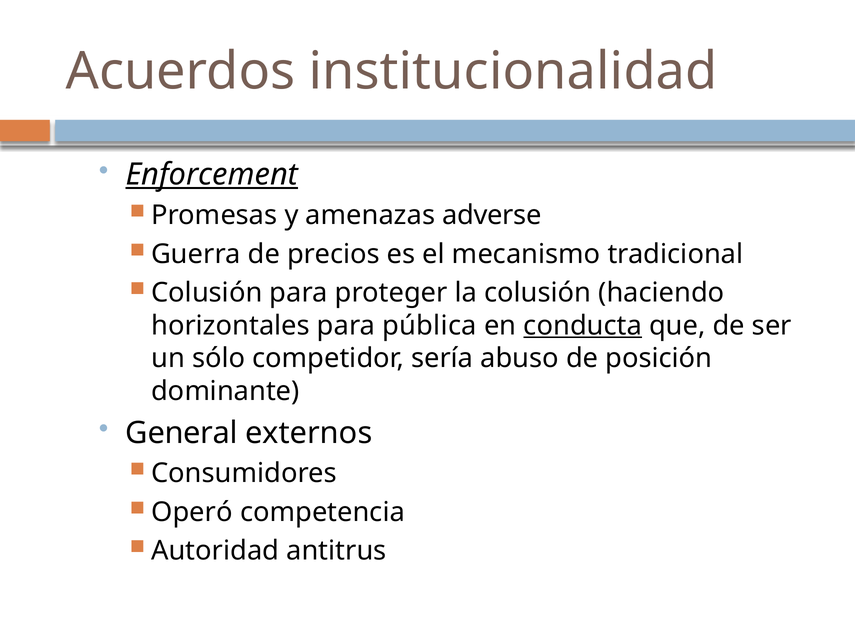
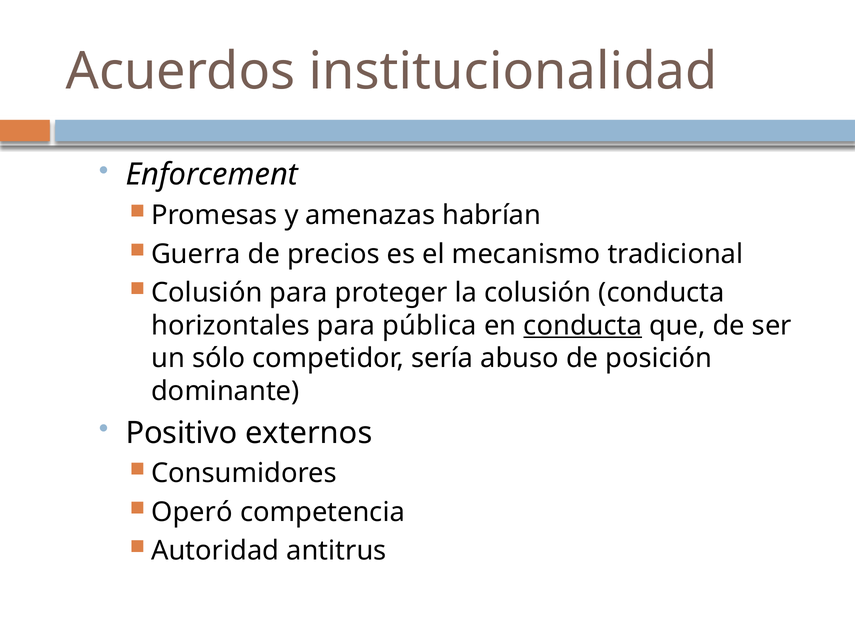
Enforcement underline: present -> none (212, 175)
adverse: adverse -> habrían (492, 215)
colusión haciendo: haciendo -> conducta (661, 292)
General: General -> Positivo (182, 432)
